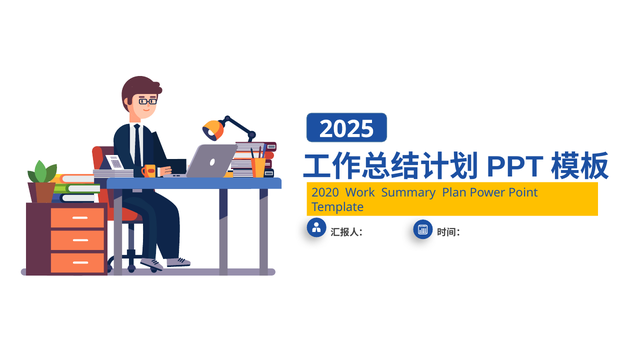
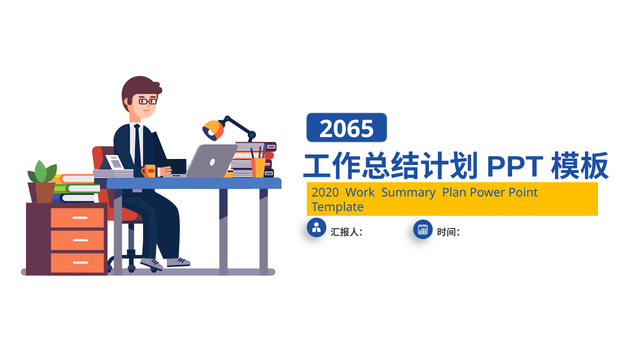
2025: 2025 -> 2065 (347, 129)
